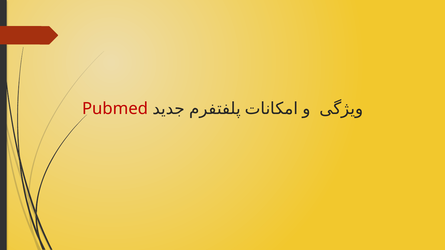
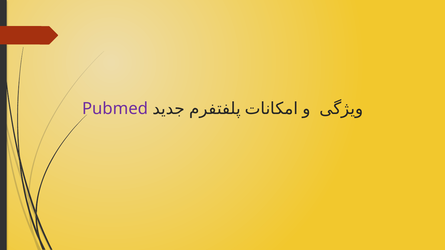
Pubmed colour: red -> purple (115, 109)
